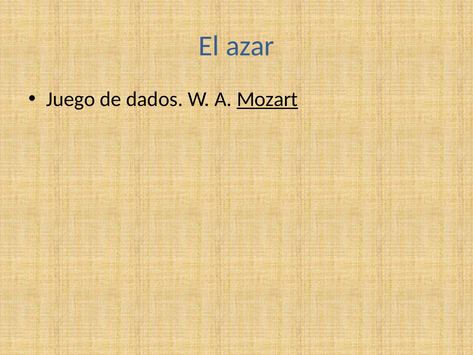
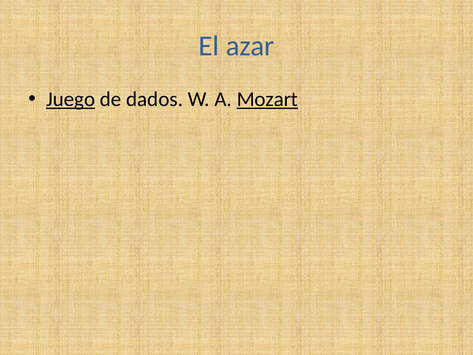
Juego underline: none -> present (71, 99)
